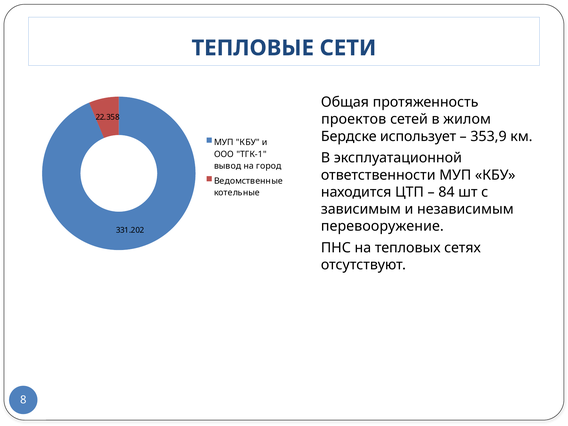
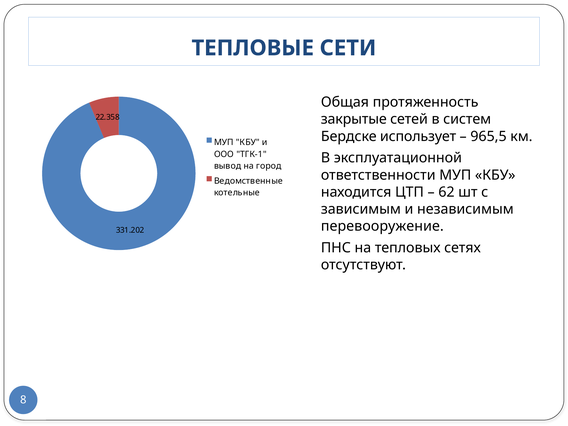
проектов: проектов -> закрытые (354, 119)
жилом: жилом -> систем (467, 119)
353,9: 353,9 -> 965,5 (489, 136)
84: 84 -> 62 (446, 192)
